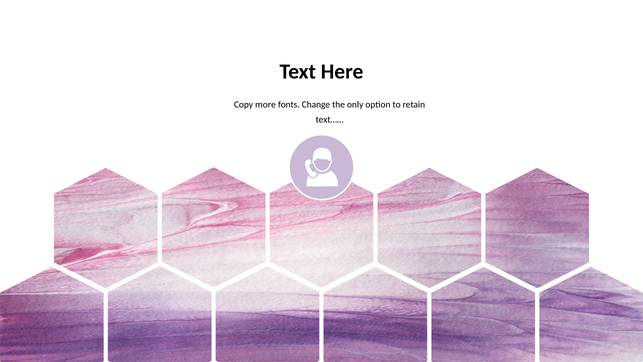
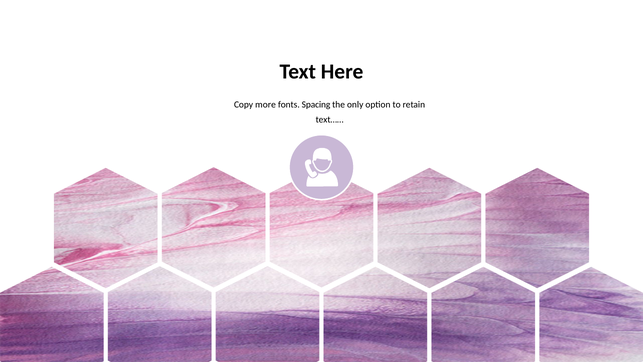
Change: Change -> Spacing (316, 104)
